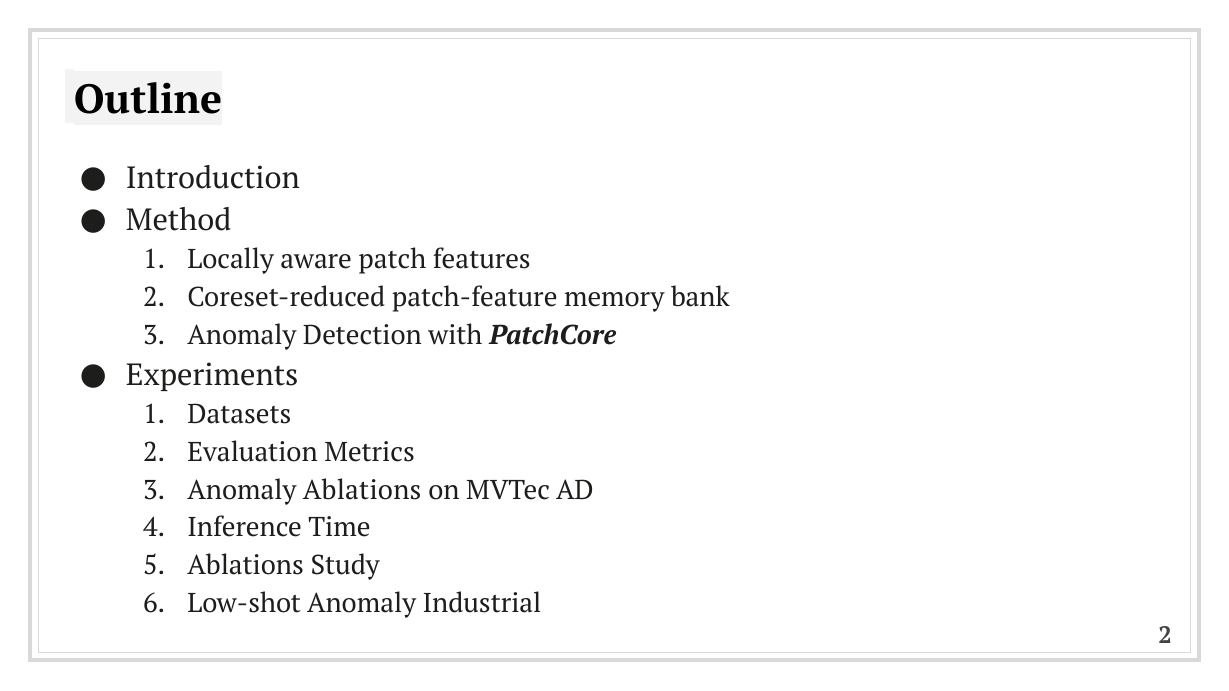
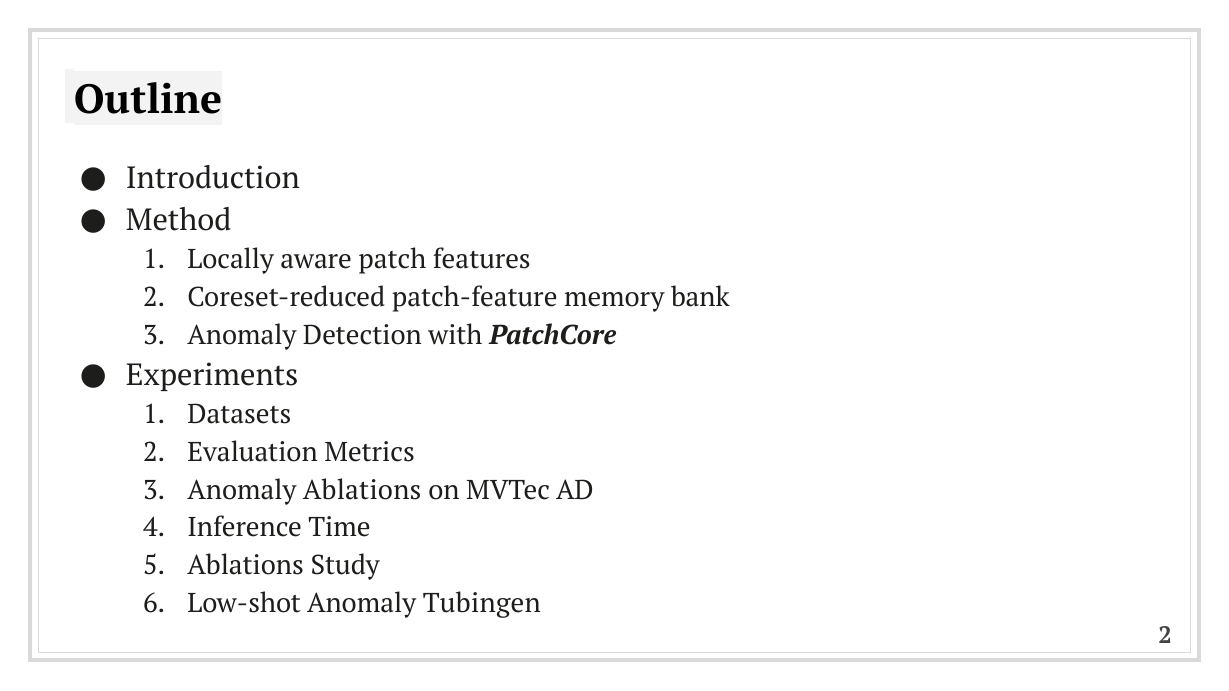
Industrial: Industrial -> Tubingen (482, 603)
